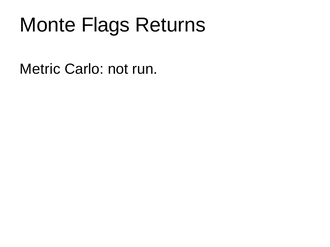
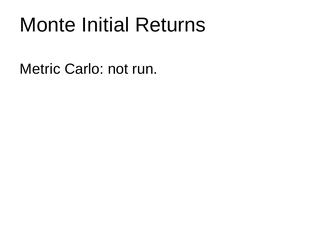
Flags: Flags -> Initial (105, 25)
